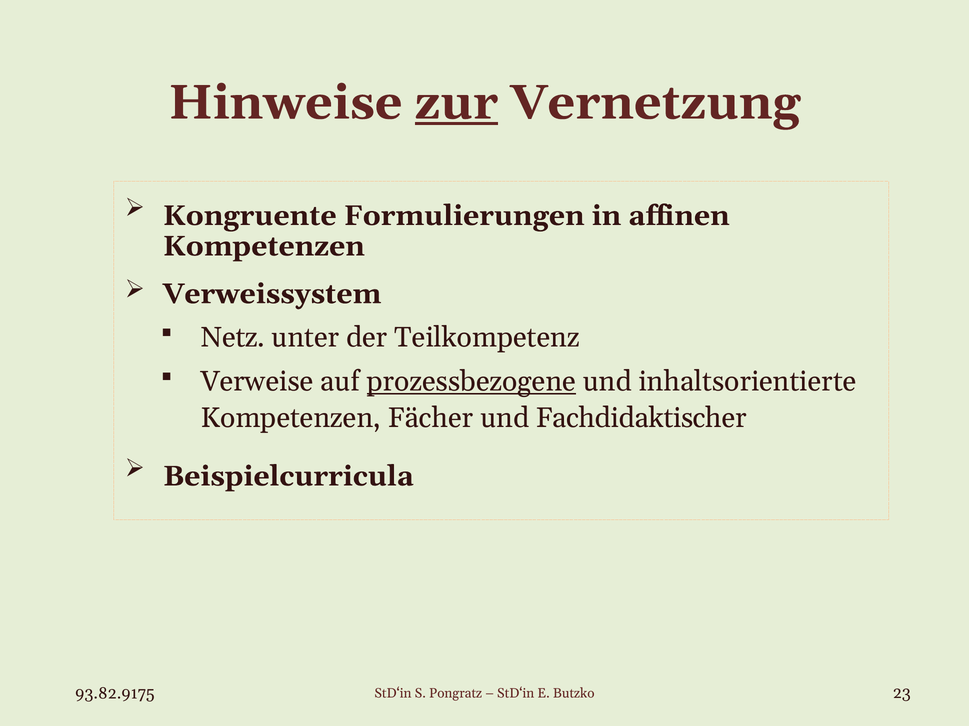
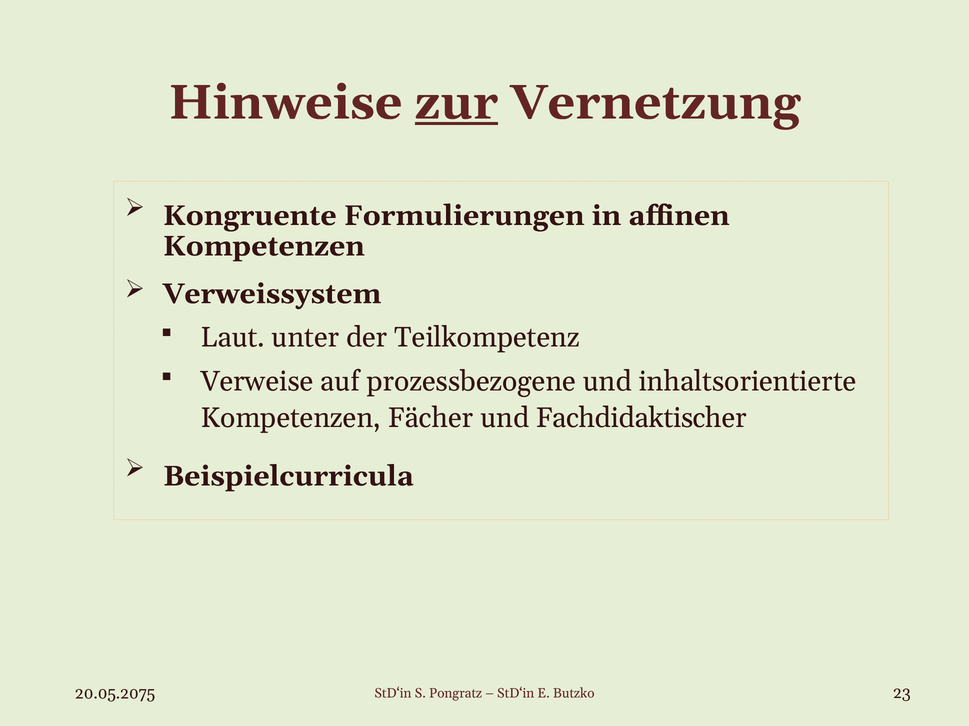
Netz: Netz -> Laut (233, 338)
prozessbezogene underline: present -> none (471, 382)
93.82.9175: 93.82.9175 -> 20.05.2075 (115, 694)
